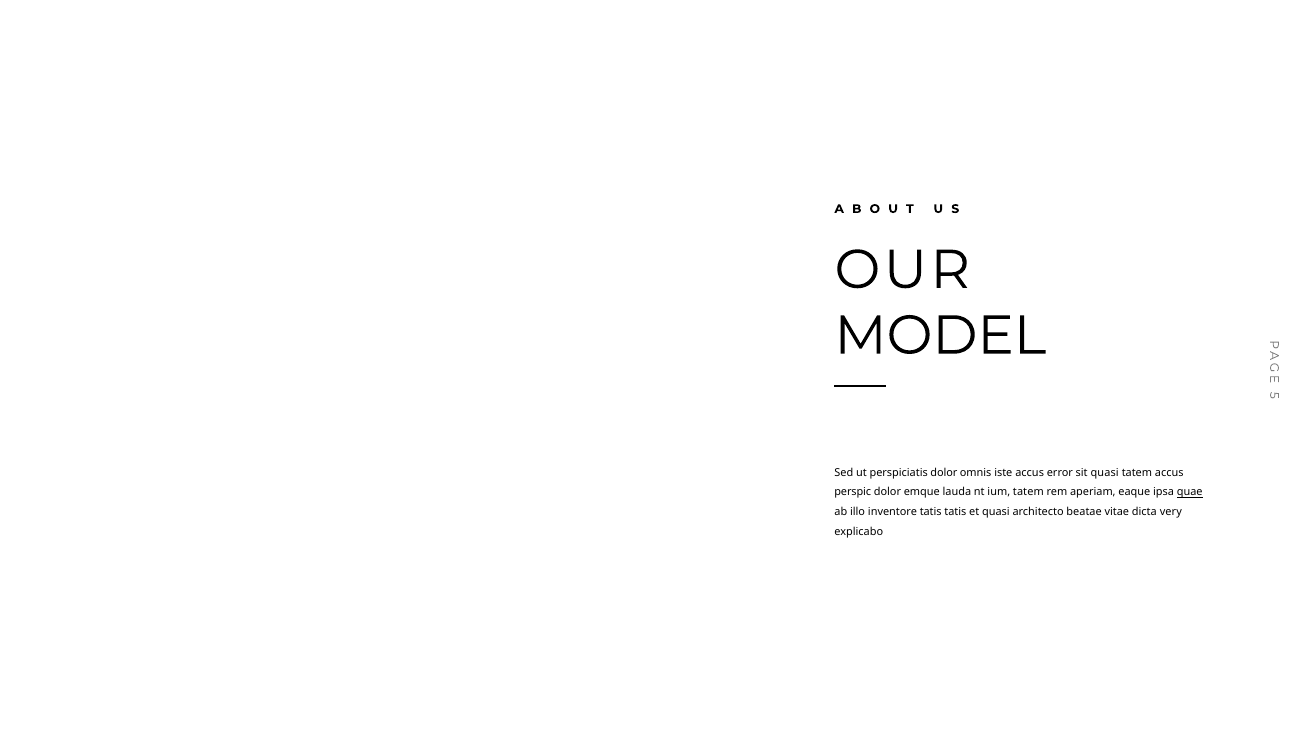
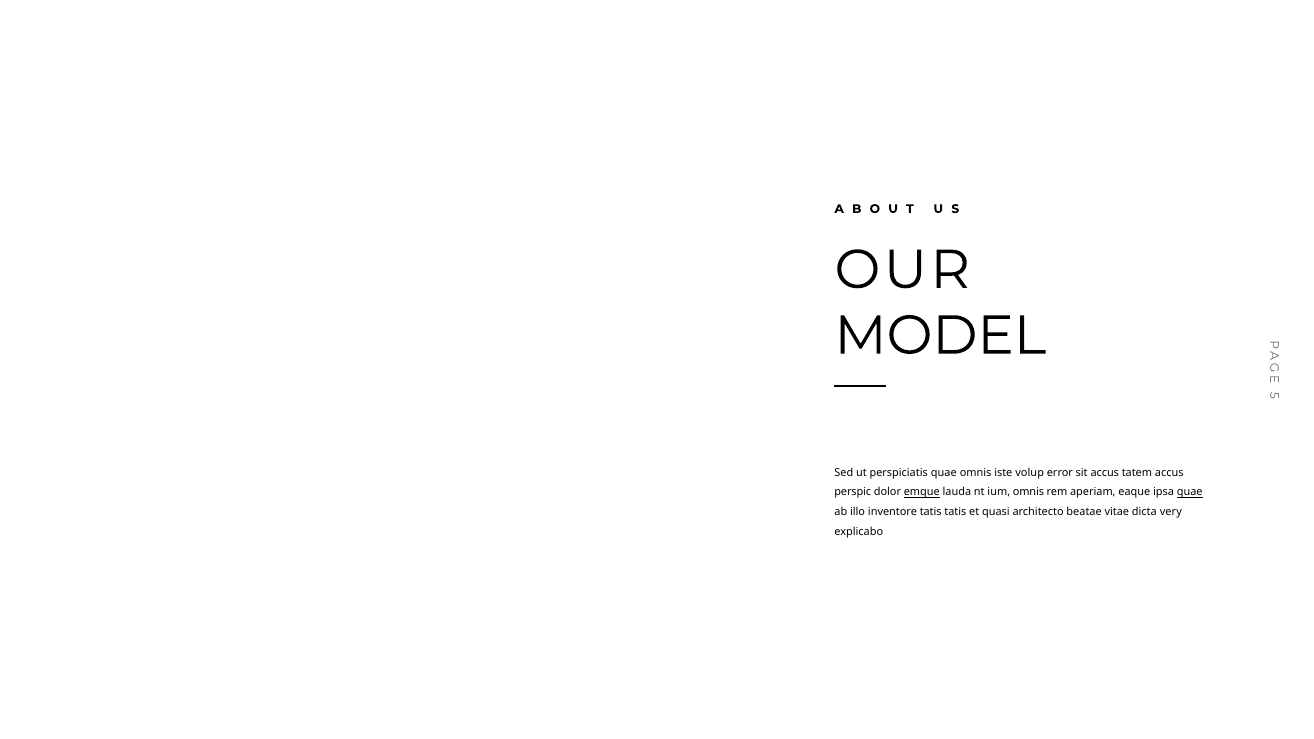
perspiciatis dolor: dolor -> quae (944, 473)
iste accus: accus -> volup (1030, 473)
sit quasi: quasi -> accus (1105, 473)
emque underline: none -> present (922, 492)
ium tatem: tatem -> omnis (1028, 492)
